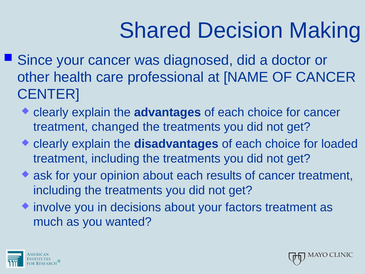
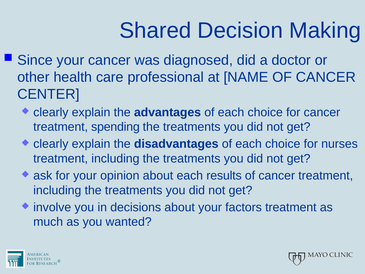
changed: changed -> spending (115, 127)
loaded: loaded -> nurses (340, 144)
